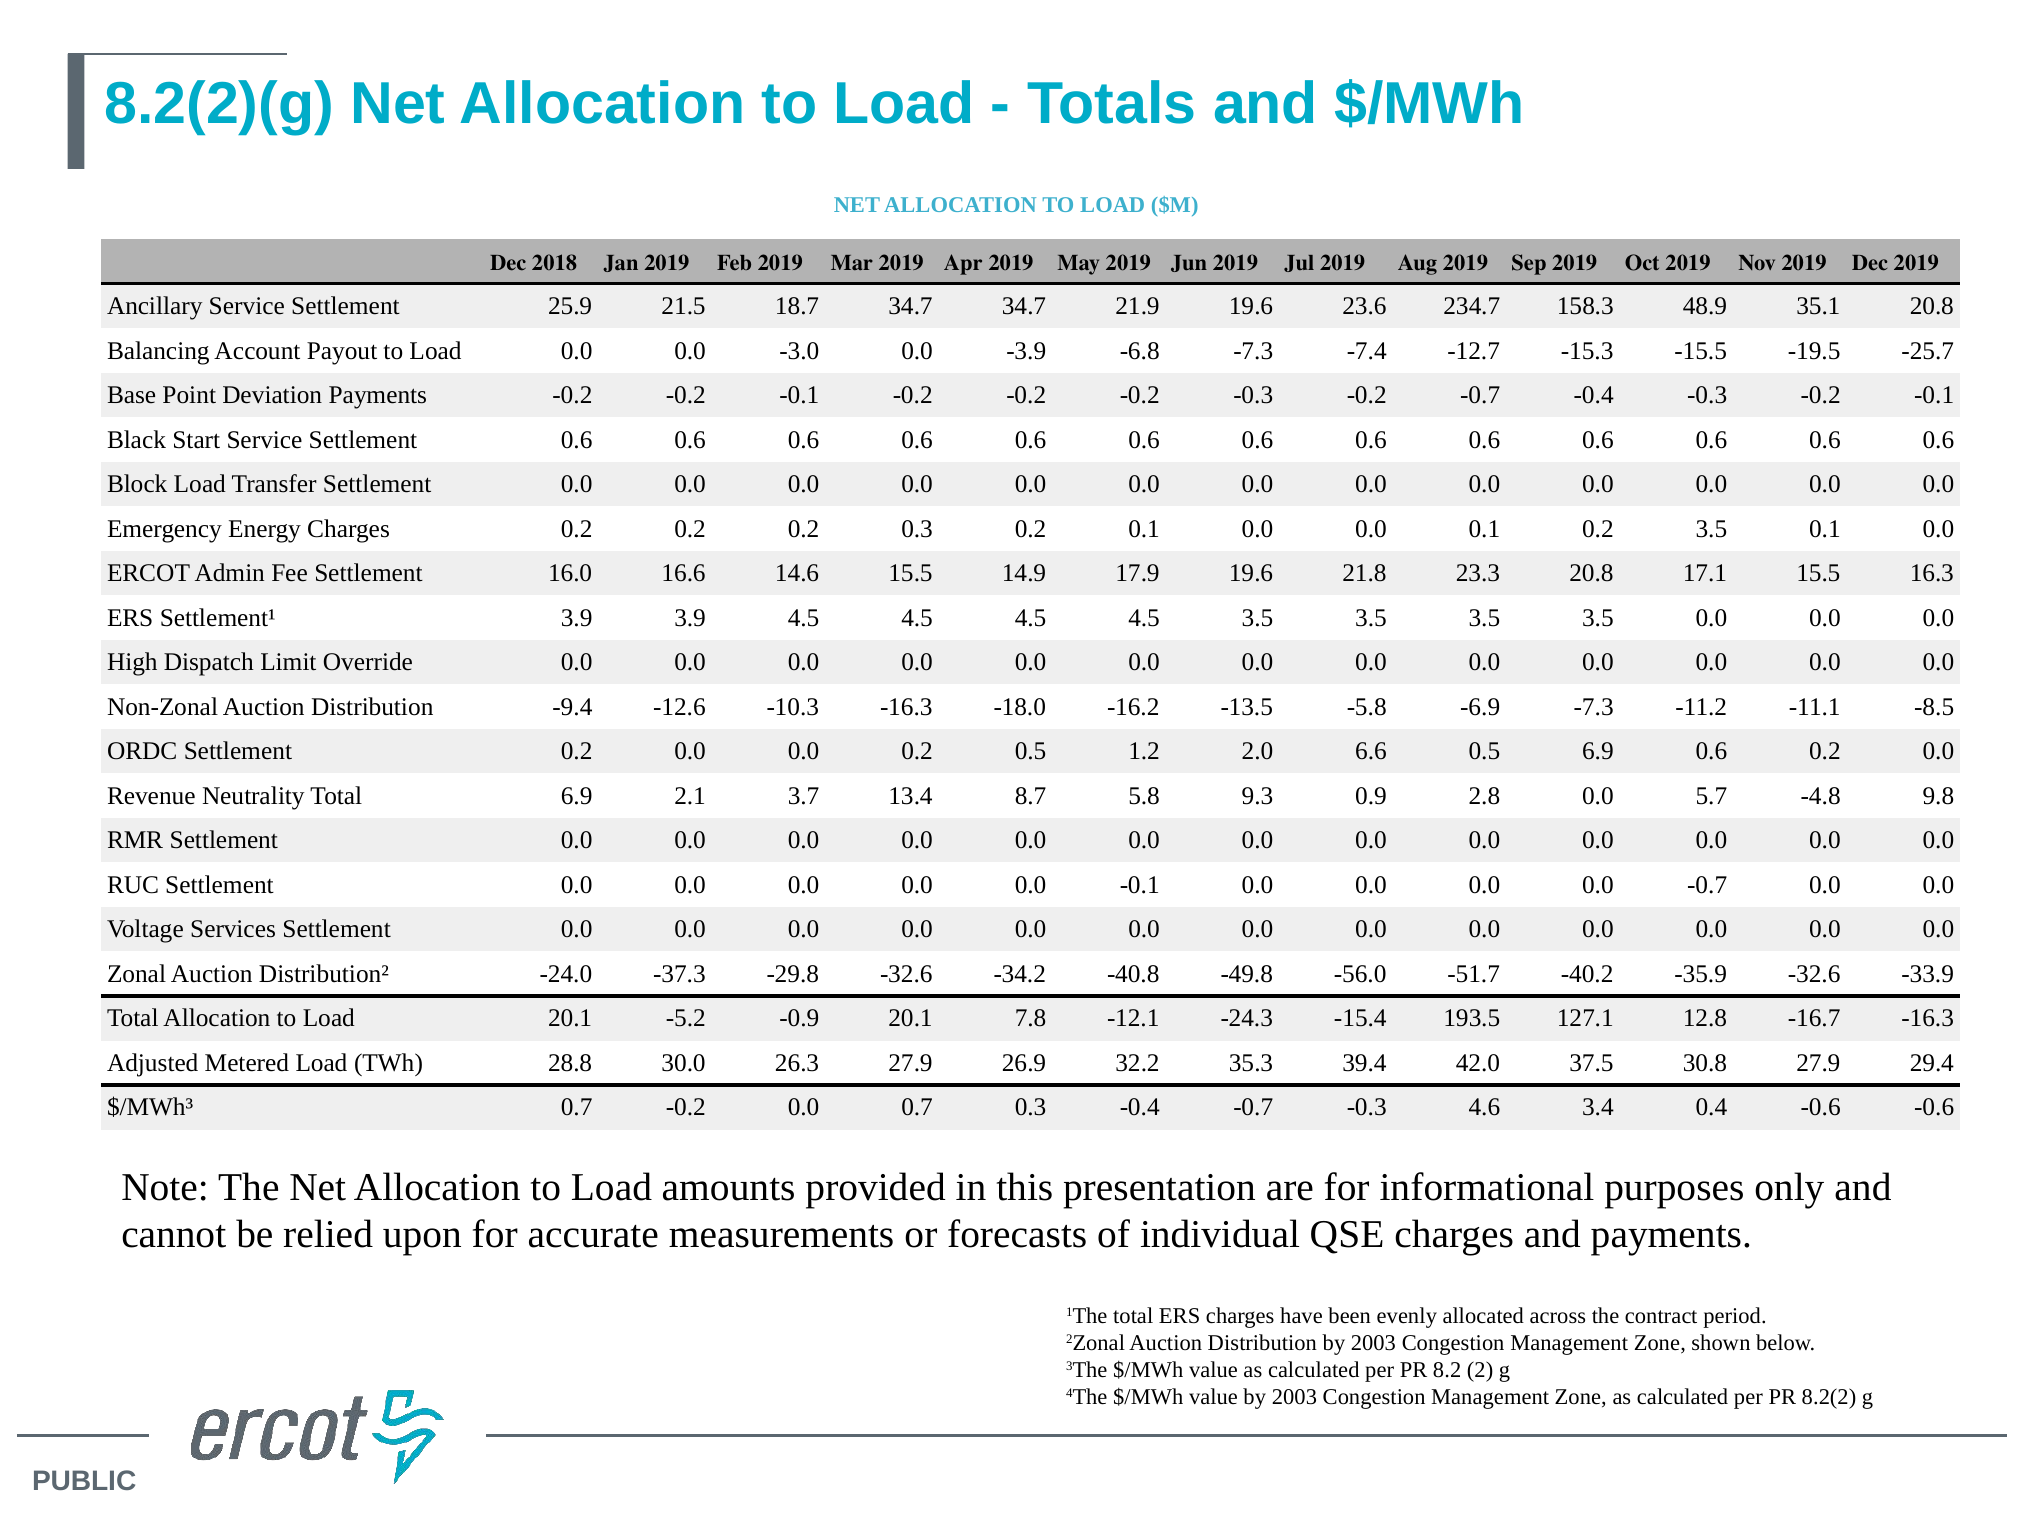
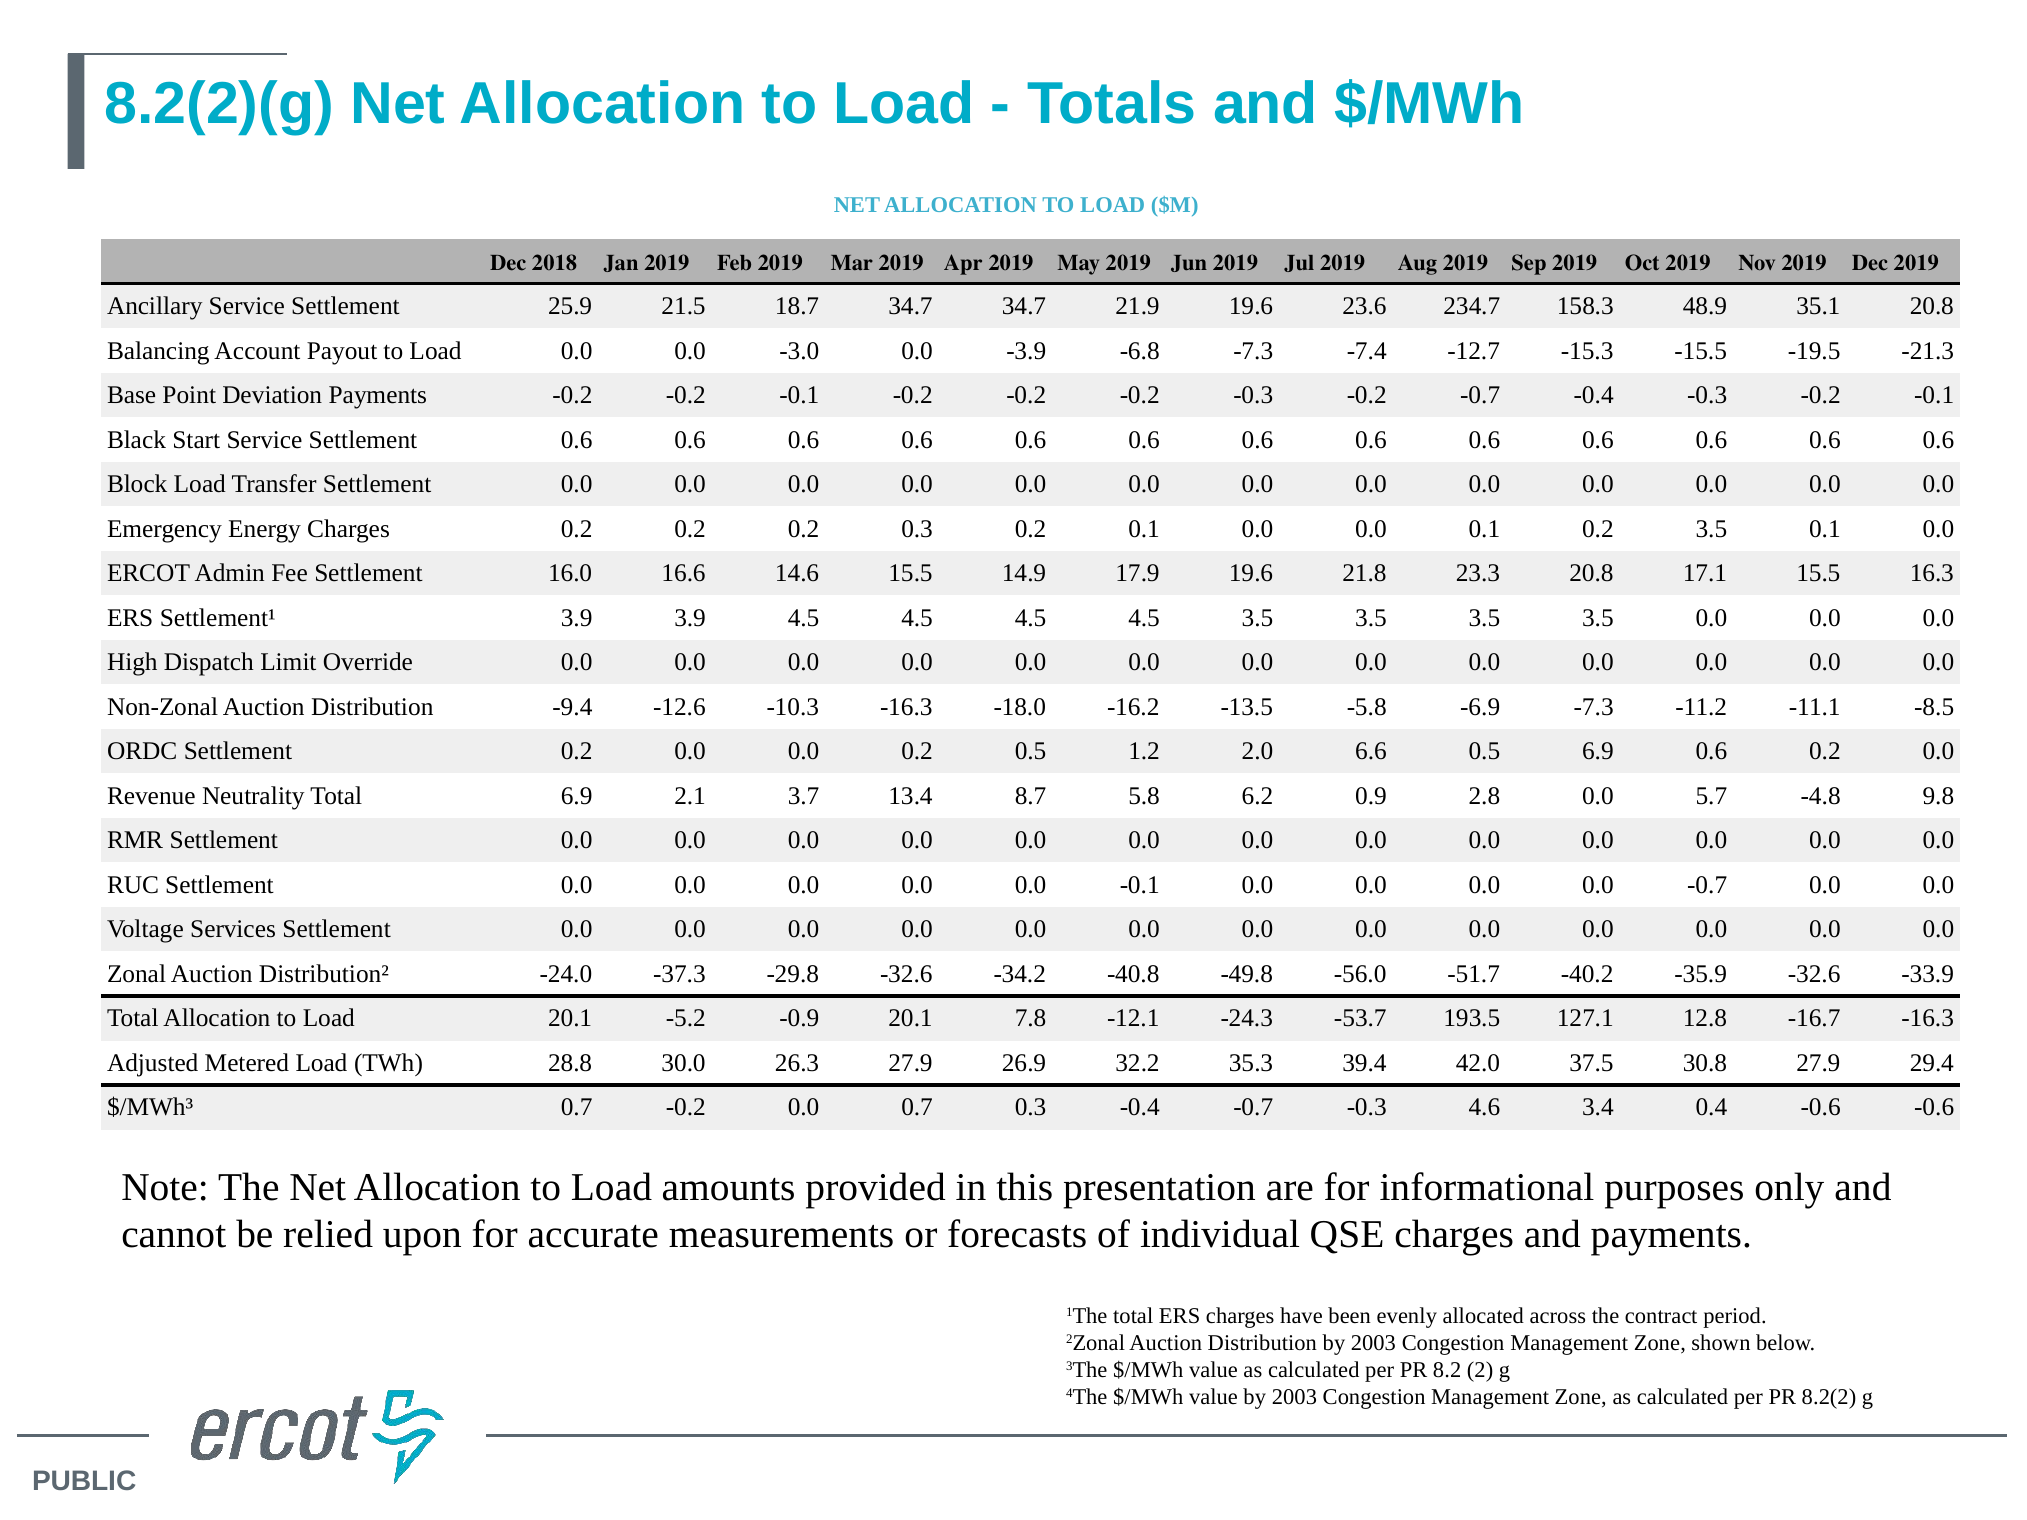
-25.7: -25.7 -> -21.3 (1928, 351)
9.3: 9.3 -> 6.2 (1258, 796)
-15.4: -15.4 -> -53.7 (1360, 1019)
